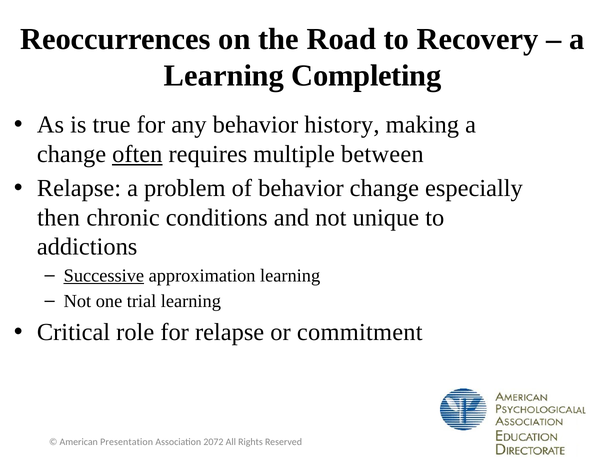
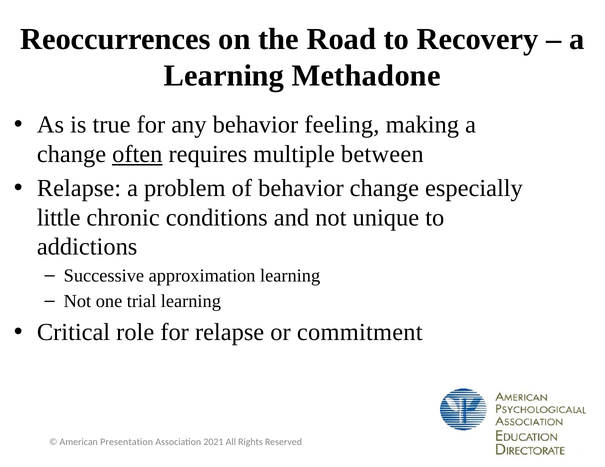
Completing: Completing -> Methadone (366, 76)
history: history -> feeling (342, 125)
then: then -> little (59, 218)
Successive underline: present -> none (104, 276)
2072: 2072 -> 2021 (213, 443)
